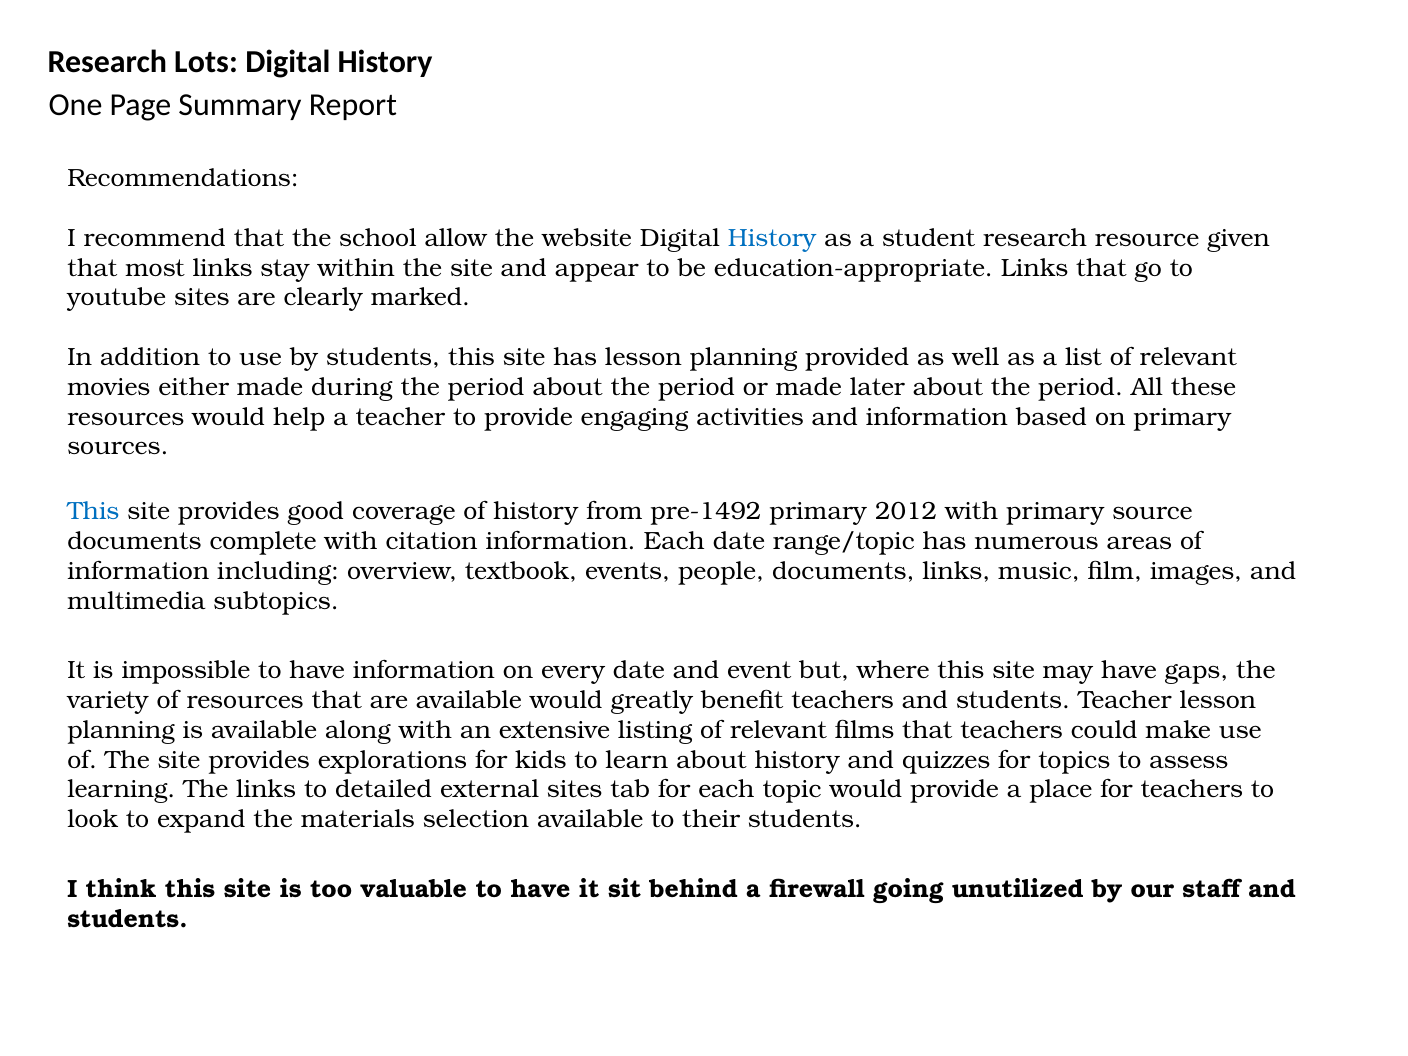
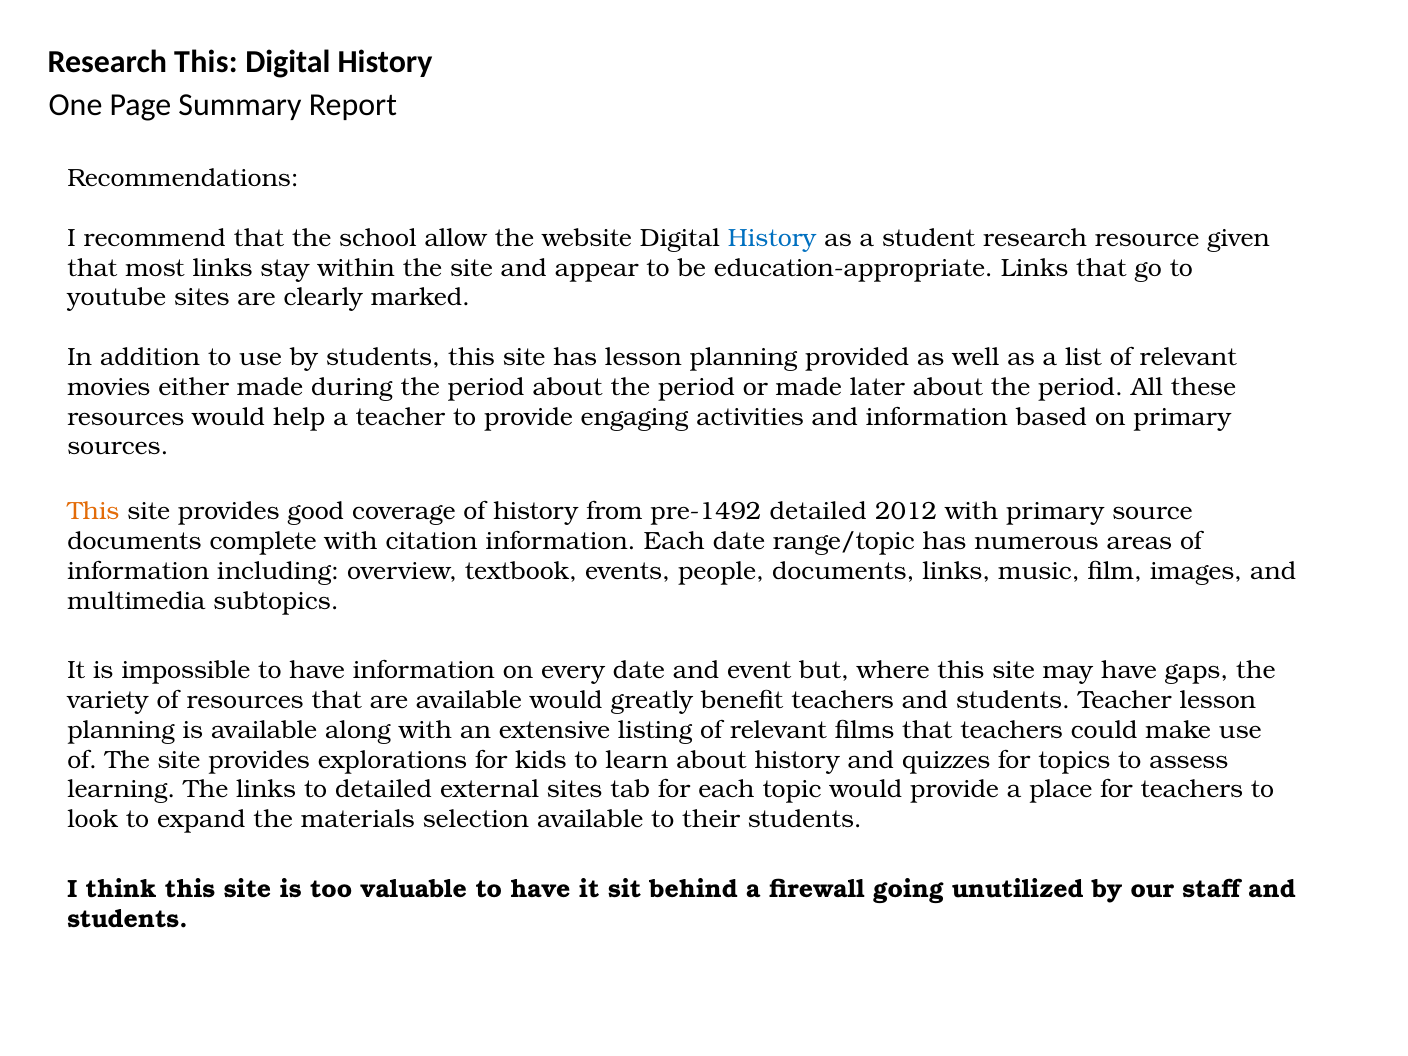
Research Lots: Lots -> This (206, 62)
This colour: blue -> orange (93, 511)
pre-1492 primary: primary -> detailed (818, 511)
